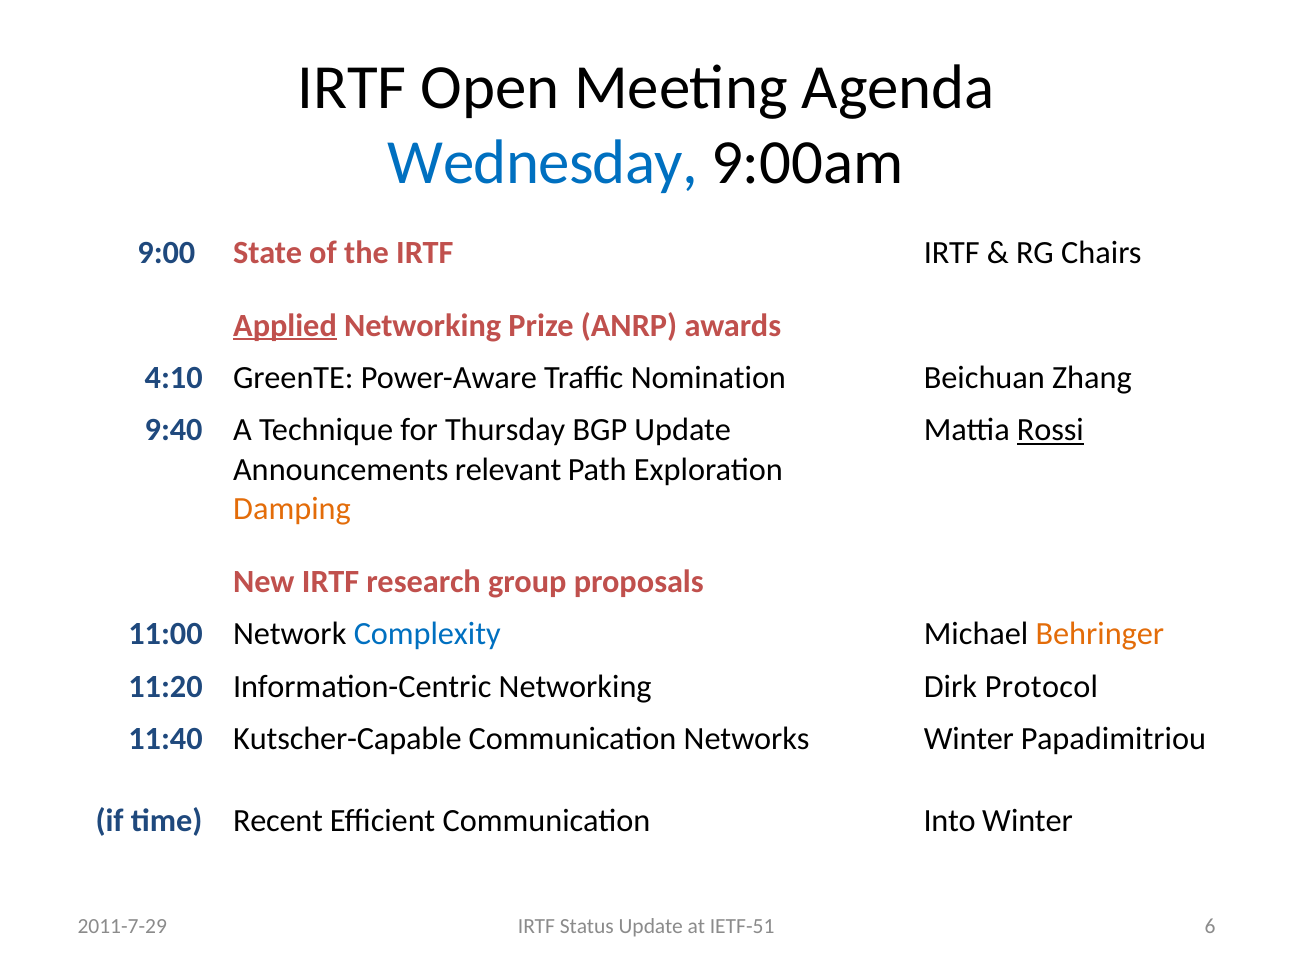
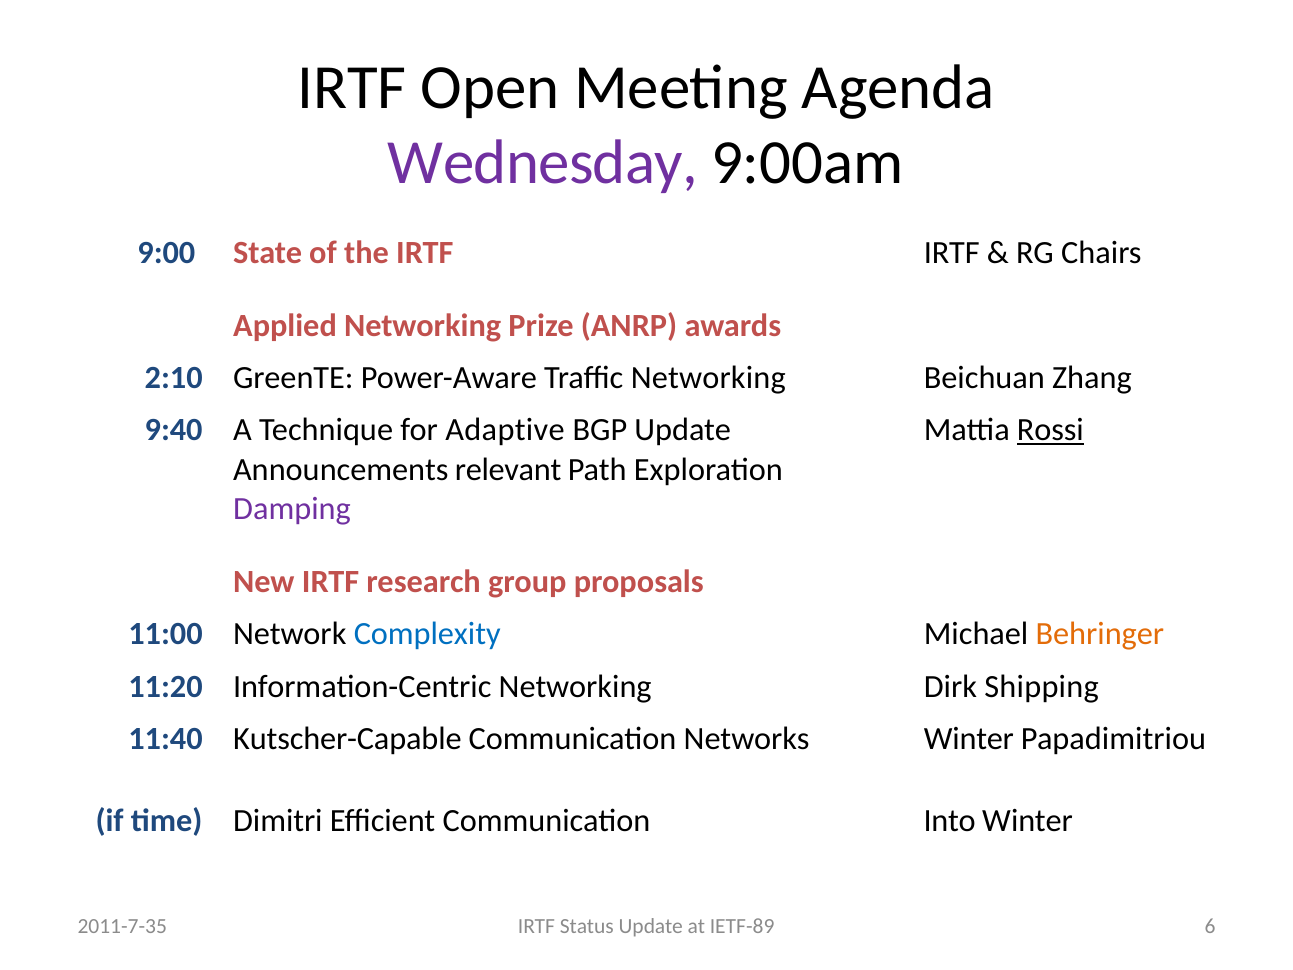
Wednesday colour: blue -> purple (543, 163)
Applied underline: present -> none (285, 325)
4:10: 4:10 -> 2:10 (174, 378)
Traffic Nomination: Nomination -> Networking (708, 378)
Thursday: Thursday -> Adaptive (505, 430)
Damping colour: orange -> purple (292, 509)
Protocol: Protocol -> Shipping (1042, 686)
Recent: Recent -> Dimitri (278, 821)
IETF-51: IETF-51 -> IETF-89 (742, 926)
2011-7-29: 2011-7-29 -> 2011-7-35 (122, 926)
